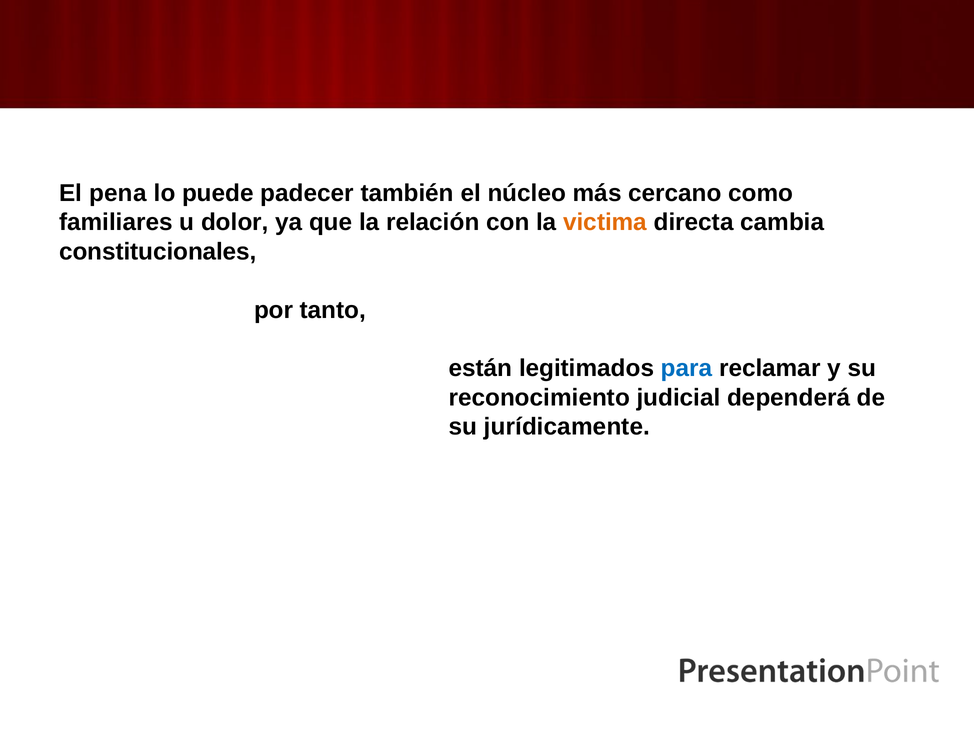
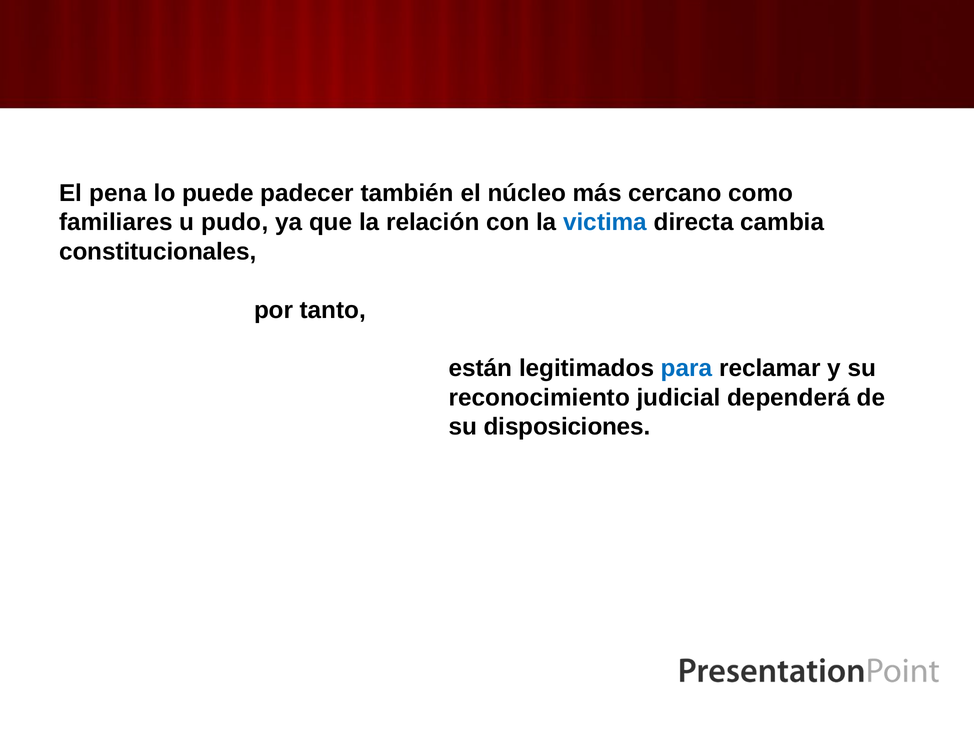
dolor: dolor -> pudo (235, 223)
victima colour: orange -> blue (605, 223)
jurídicamente: jurídicamente -> disposiciones (567, 427)
